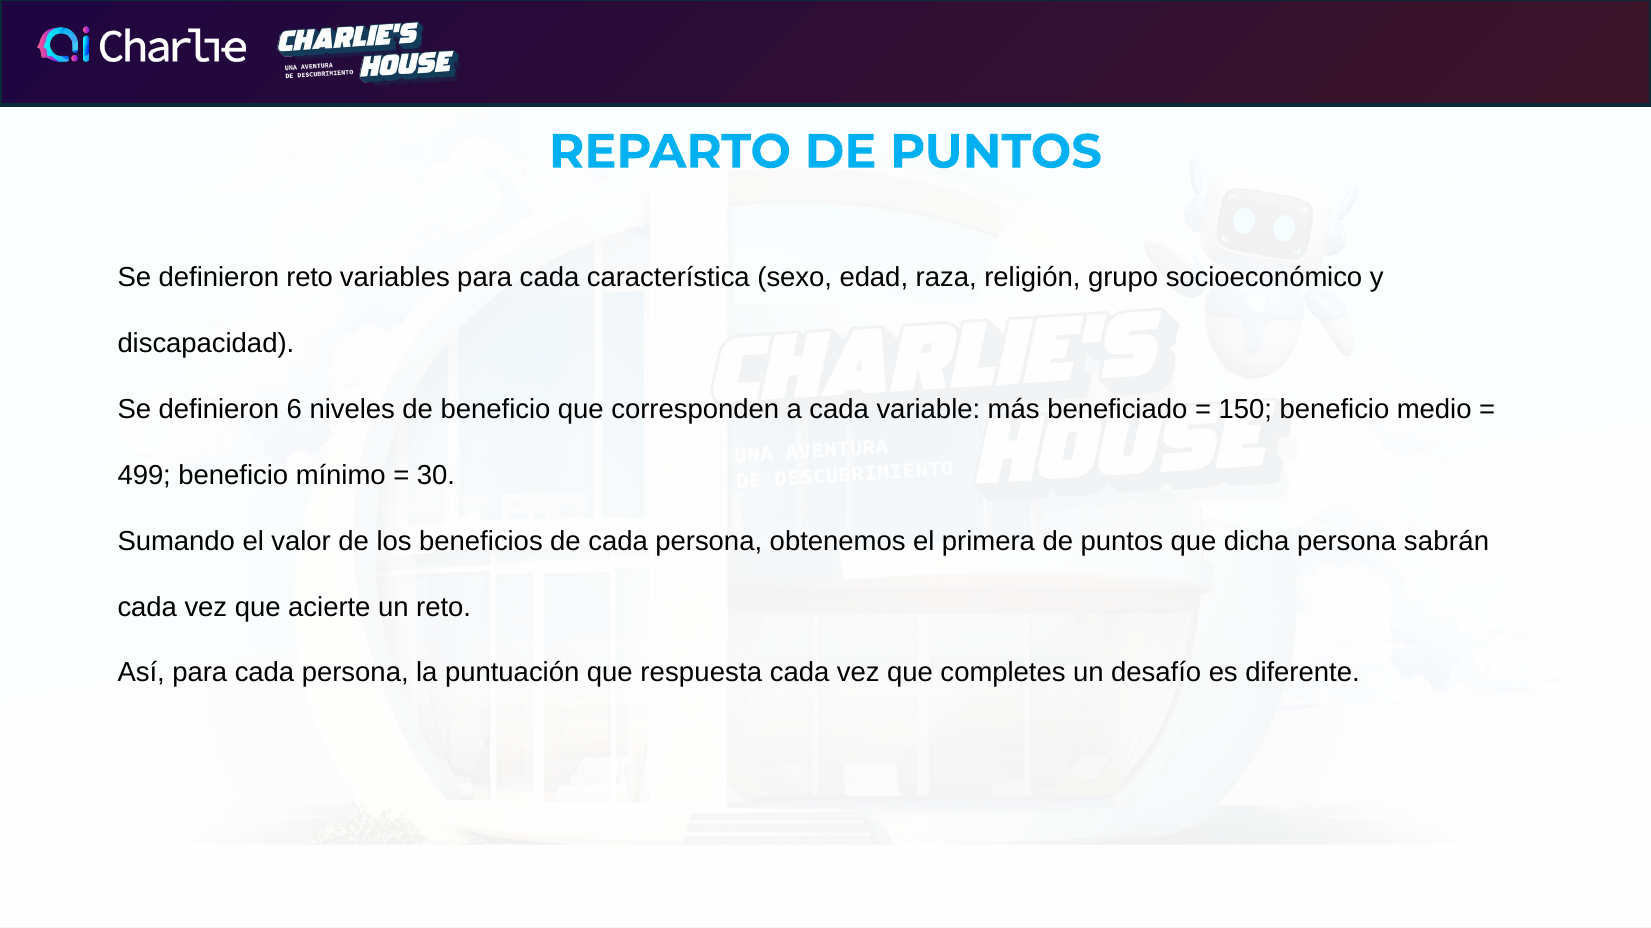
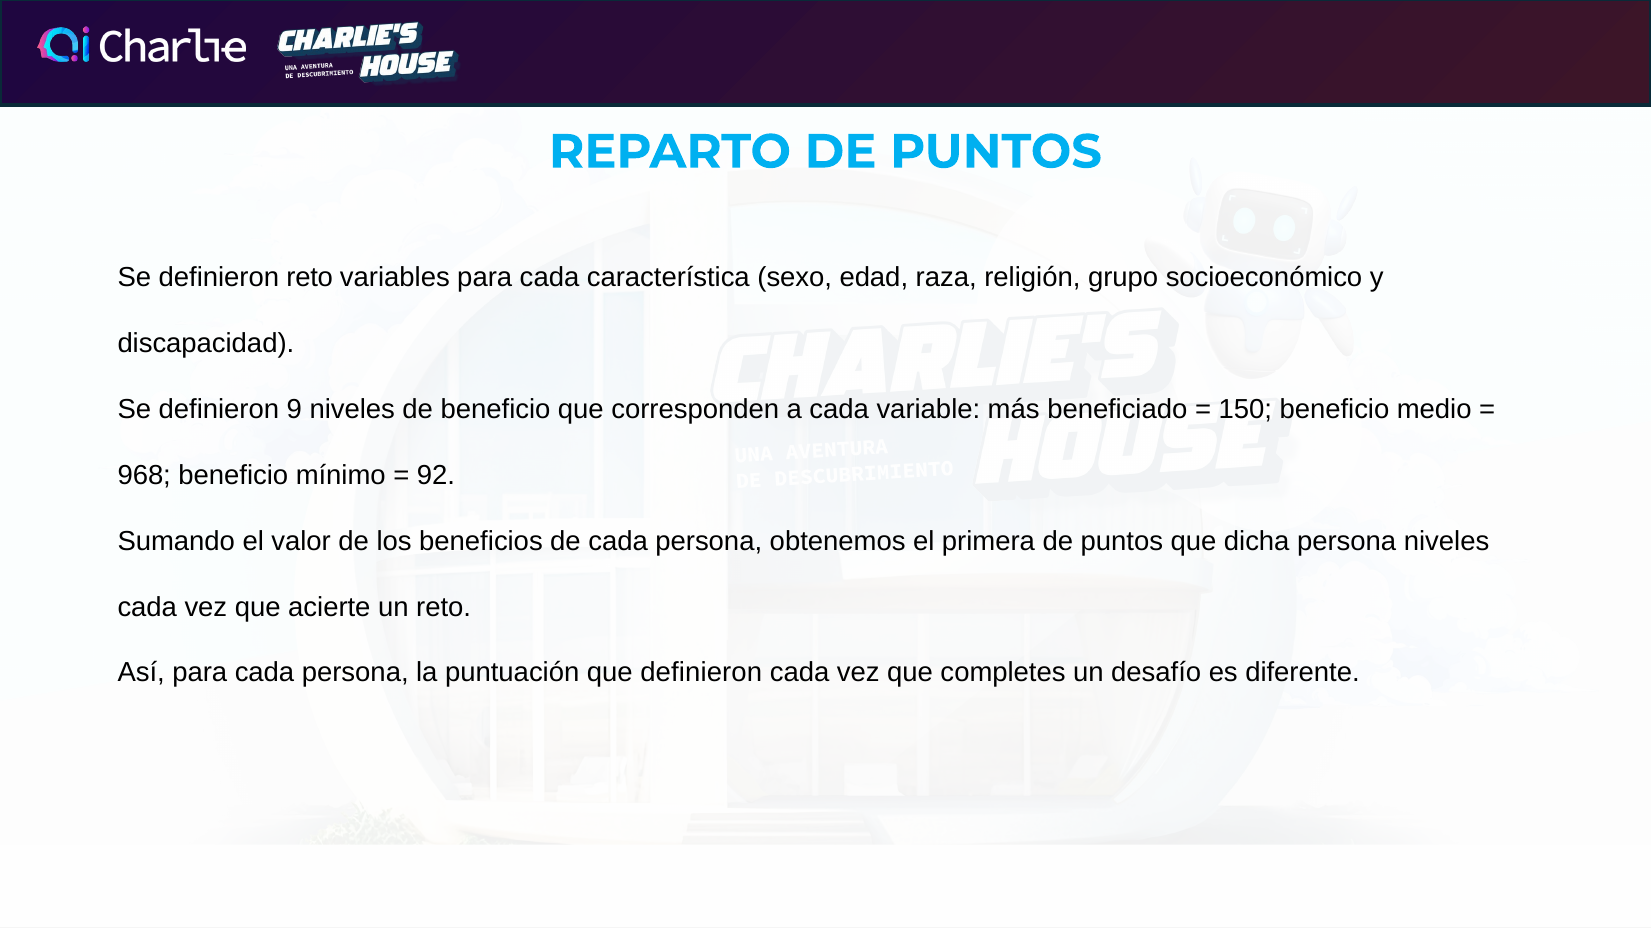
6: 6 -> 9 (294, 409)
499: 499 -> 968 (144, 475)
30: 30 -> 92 (436, 475)
persona sabrán: sabrán -> niveles (1447, 541)
que respuesta: respuesta -> definieron (701, 673)
